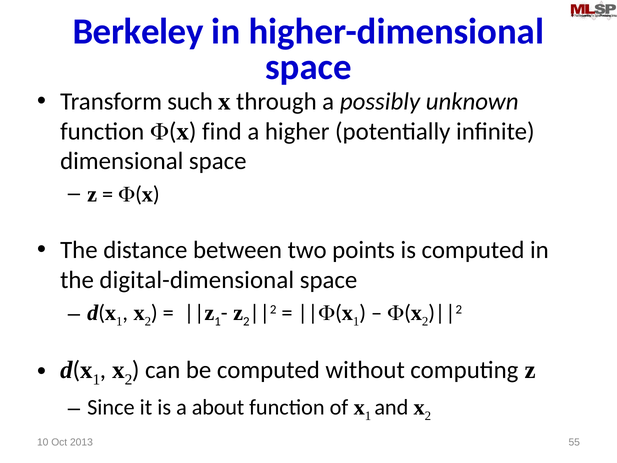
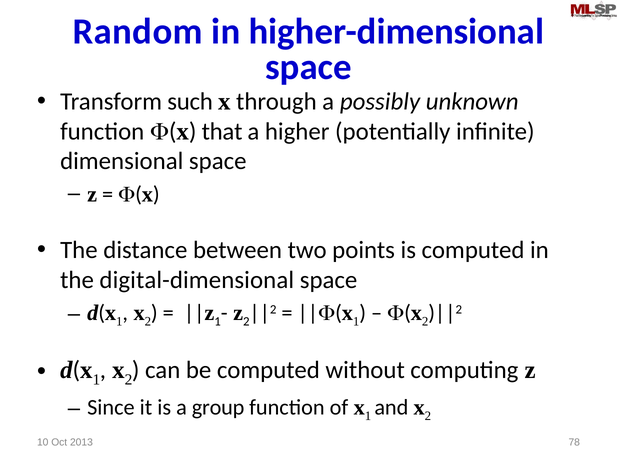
Berkeley: Berkeley -> Random (138, 32)
find: find -> that (222, 131)
about: about -> group (218, 407)
55: 55 -> 78 (574, 442)
